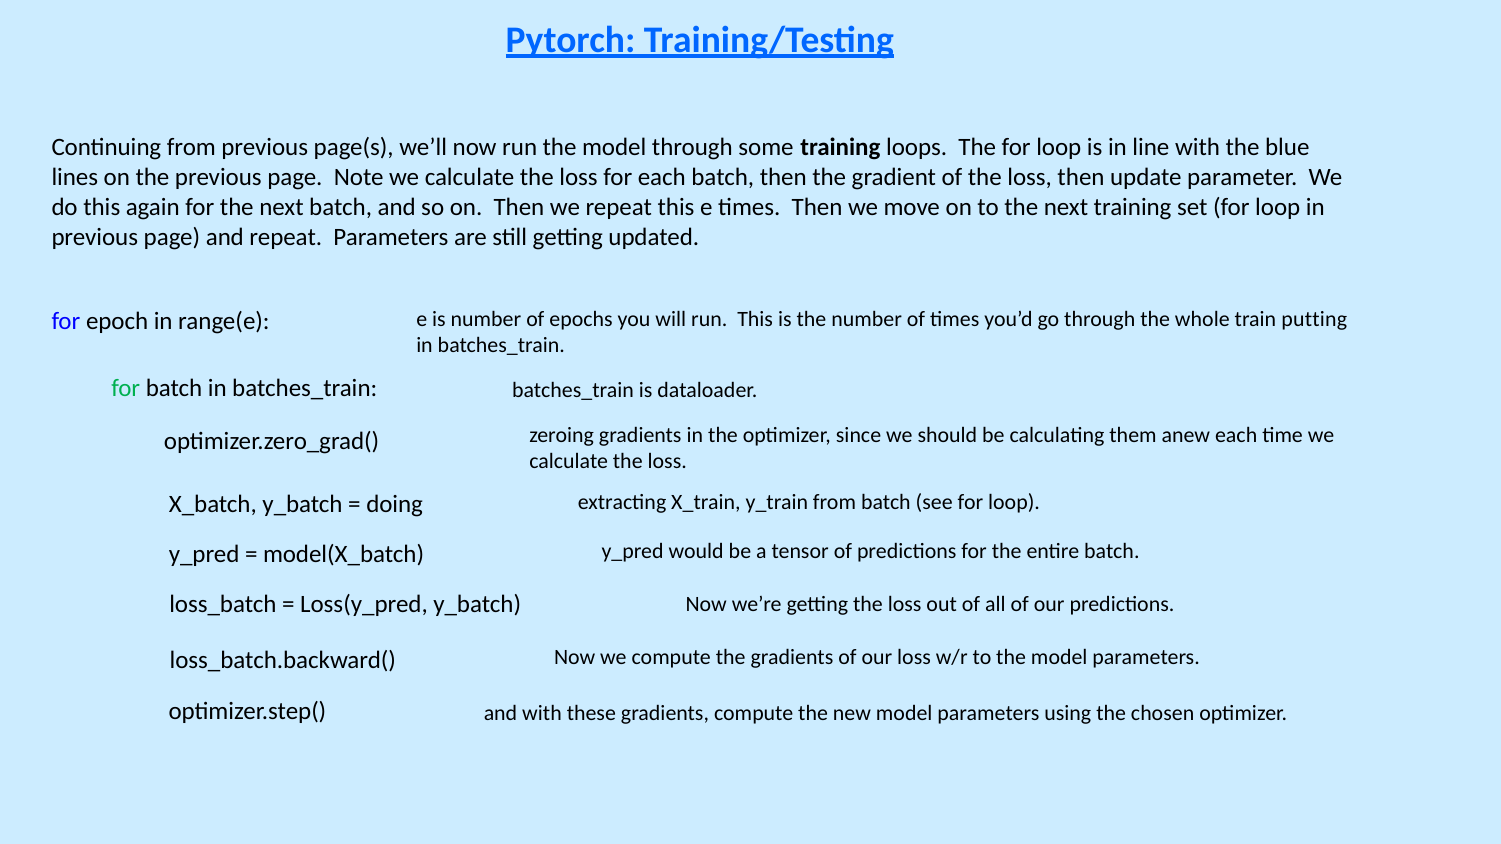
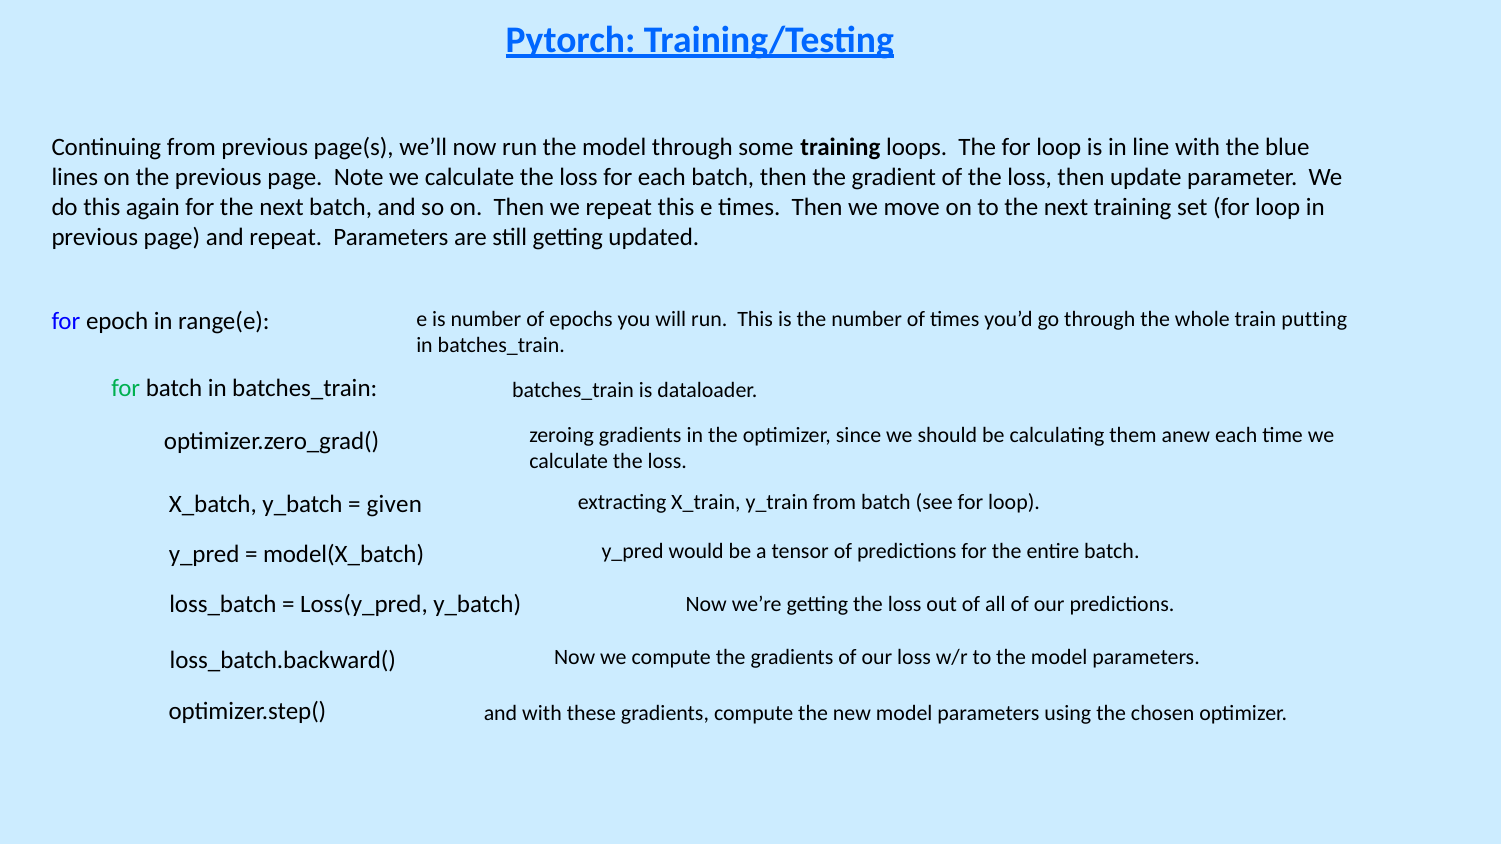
doing: doing -> given (394, 505)
